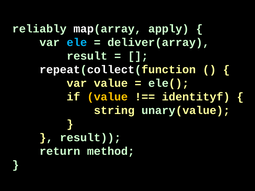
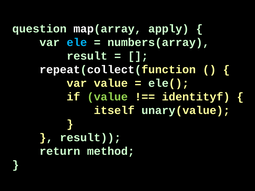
reliably: reliably -> question (39, 29)
deliver(array: deliver(array -> numbers(array (159, 42)
value colour: yellow -> light green (107, 97)
string: string -> itself (114, 110)
